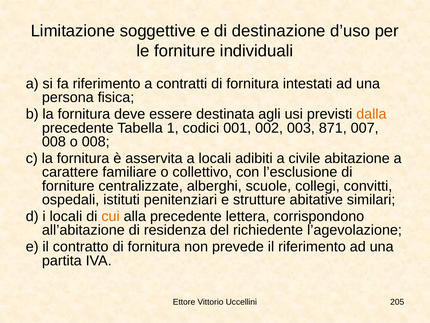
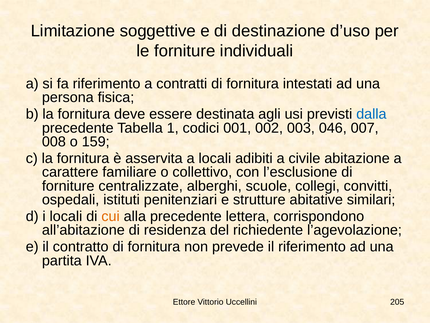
dalla colour: orange -> blue (371, 114)
871: 871 -> 046 (333, 128)
o 008: 008 -> 159 (96, 142)
